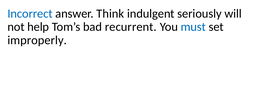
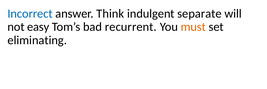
seriously: seriously -> separate (199, 14)
help: help -> easy (38, 27)
must colour: blue -> orange (193, 27)
improperly: improperly -> eliminating (37, 40)
